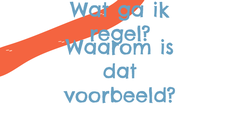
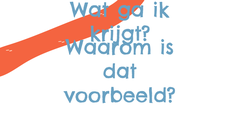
regel: regel -> krijgt (120, 34)
